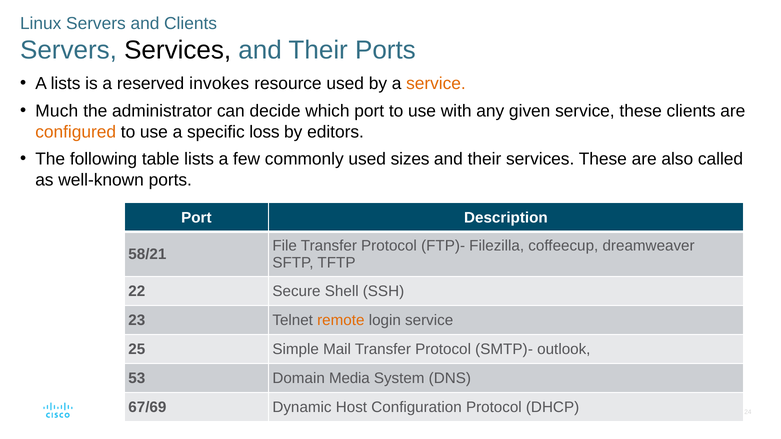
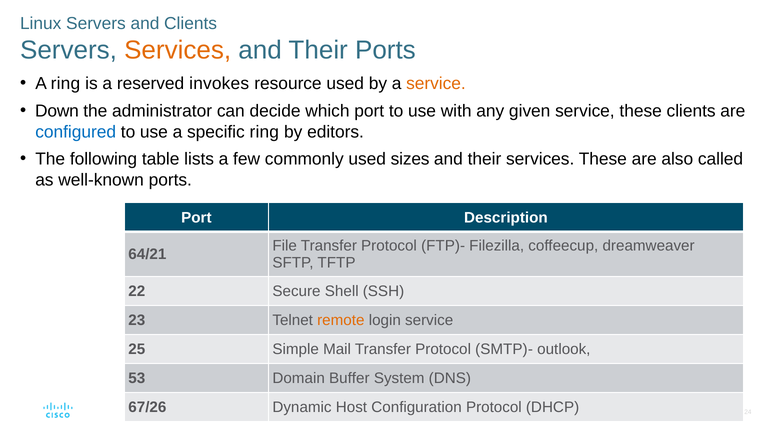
Services colour: black -> orange (178, 50)
A lists: lists -> ring (65, 84)
Much: Much -> Down (57, 111)
configured colour: orange -> blue (76, 132)
specific loss: loss -> ring (264, 132)
58/21: 58/21 -> 64/21 (147, 255)
Media: Media -> Buffer (349, 378)
67/69: 67/69 -> 67/26 (147, 407)
